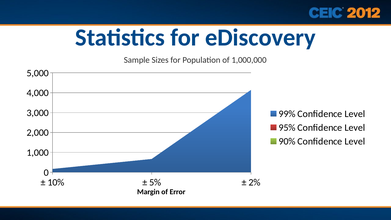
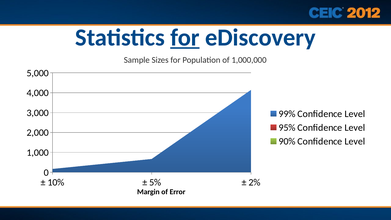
for underline: none -> present (185, 37)
